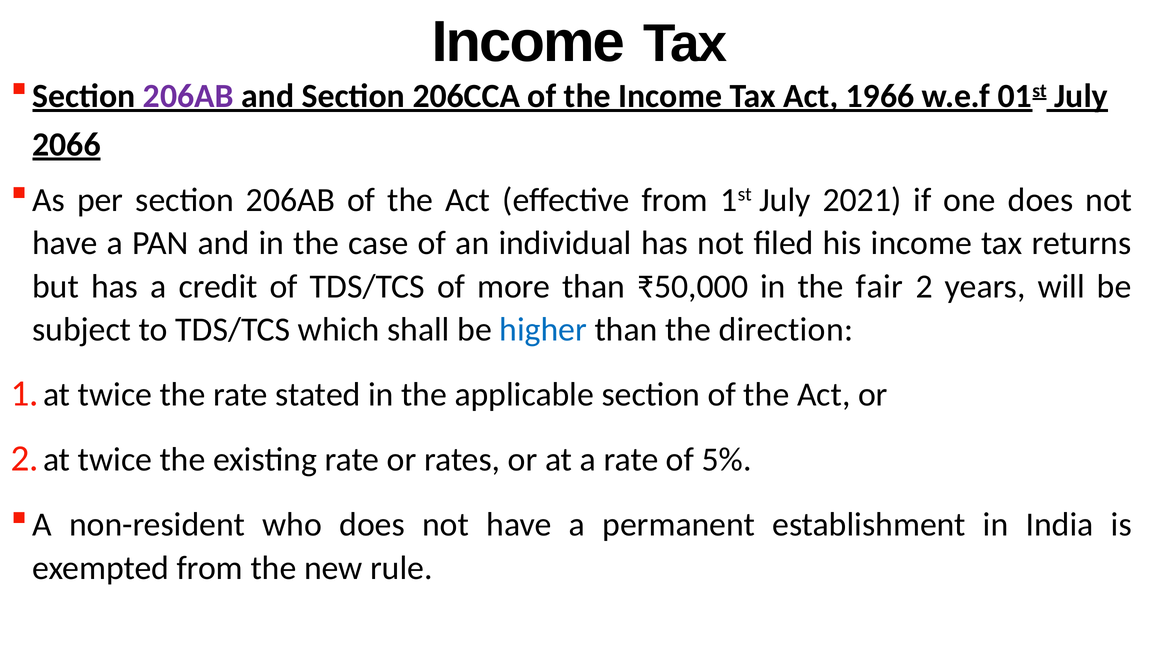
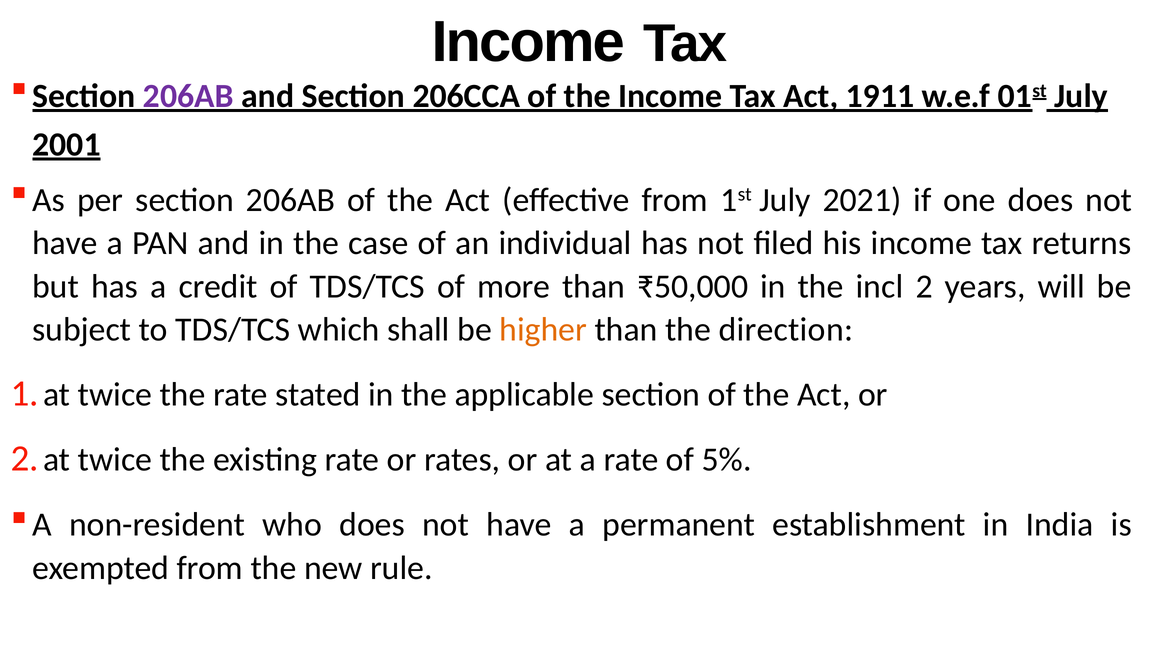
1966: 1966 -> 1911 (880, 96)
2066: 2066 -> 2001 (66, 144)
fair: fair -> incl (879, 286)
higher colour: blue -> orange (543, 330)
